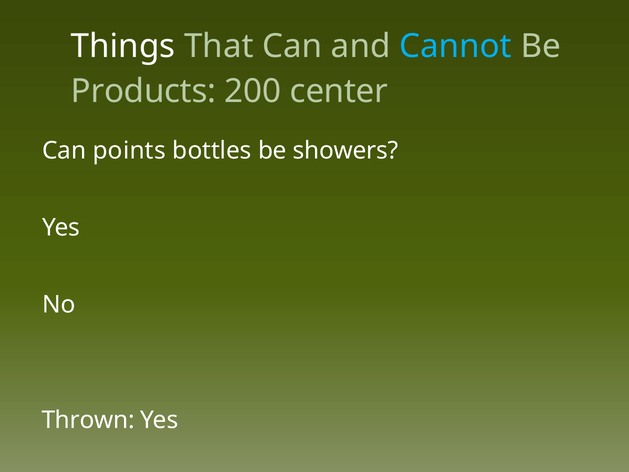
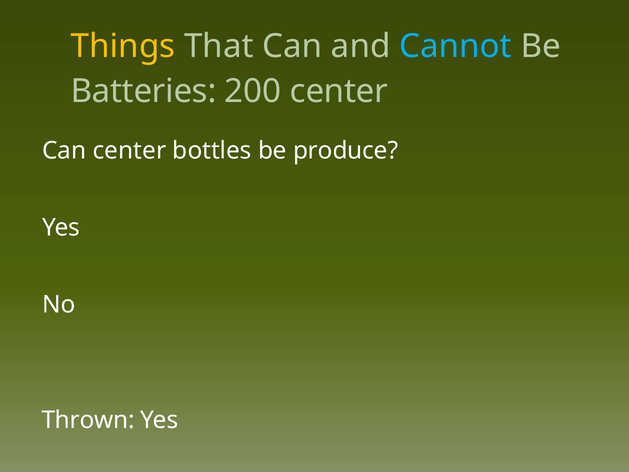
Things colour: white -> yellow (123, 46)
Products: Products -> Batteries (144, 91)
Can points: points -> center (129, 151)
showers: showers -> produce (346, 151)
